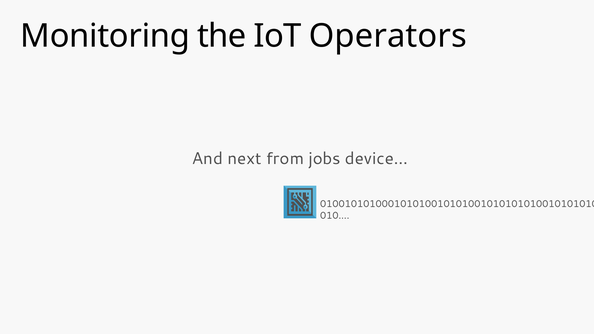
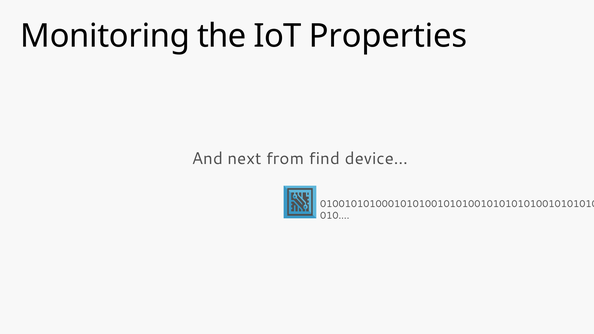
Operators: Operators -> Properties (388, 36)
jobs: jobs -> find (324, 159)
